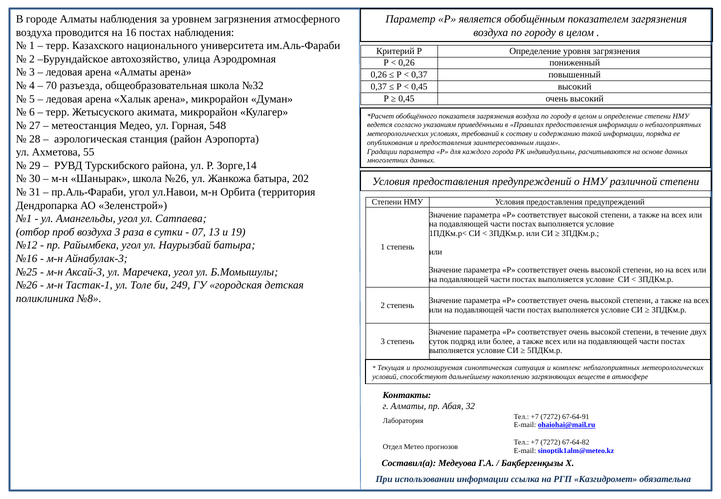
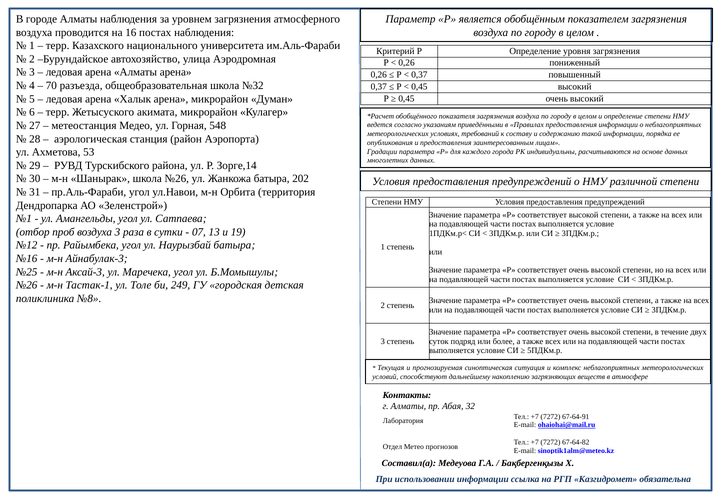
55: 55 -> 53 (89, 152)
